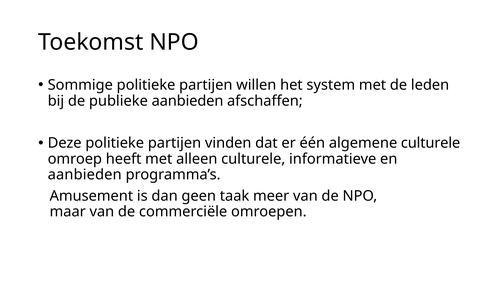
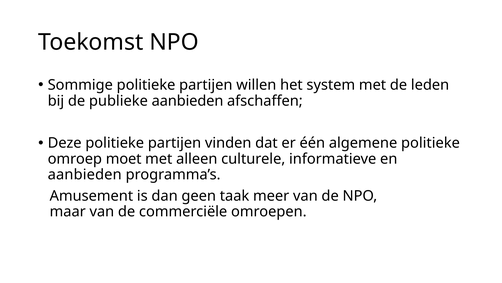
algemene culturele: culturele -> politieke (430, 143)
heeft: heeft -> moet (124, 159)
